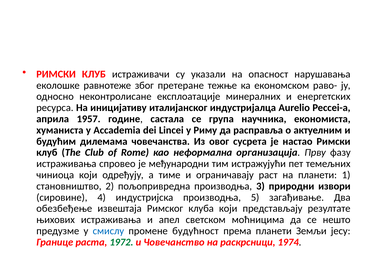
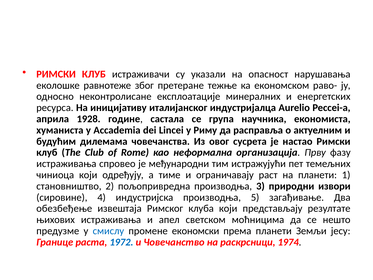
1957: 1957 -> 1928 (89, 119)
будућност: будућност -> економски (196, 231)
1972 colour: green -> blue (121, 242)
